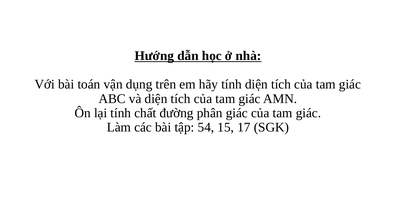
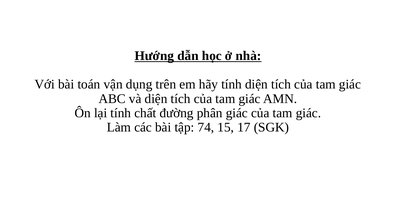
54: 54 -> 74 (206, 127)
